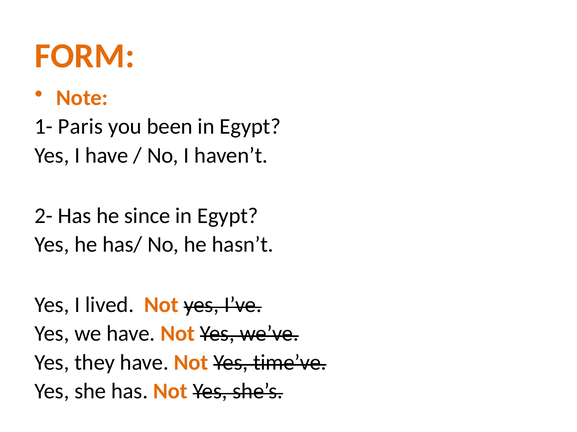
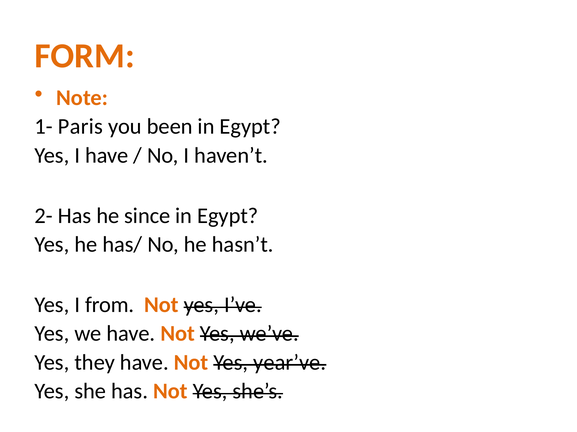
lived: lived -> from (110, 305)
time’ve: time’ve -> year’ve (290, 363)
